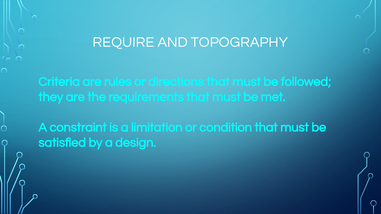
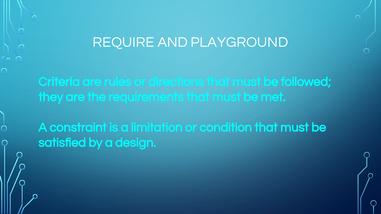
TOPOGRAPHY: TOPOGRAPHY -> PLAYGROUND (239, 42)
